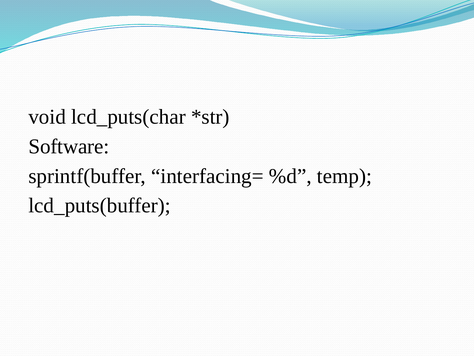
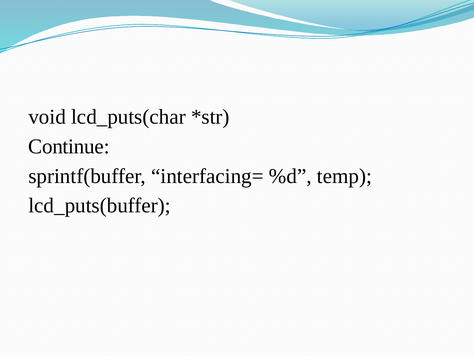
Software: Software -> Continue (69, 146)
